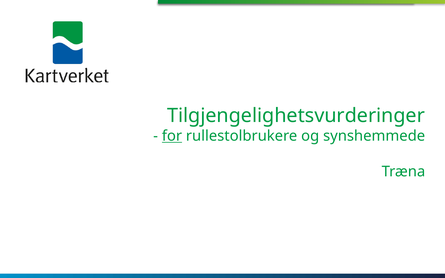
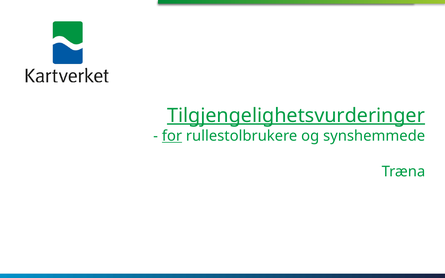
Tilgjengelighetsvurderinger underline: none -> present (296, 116)
